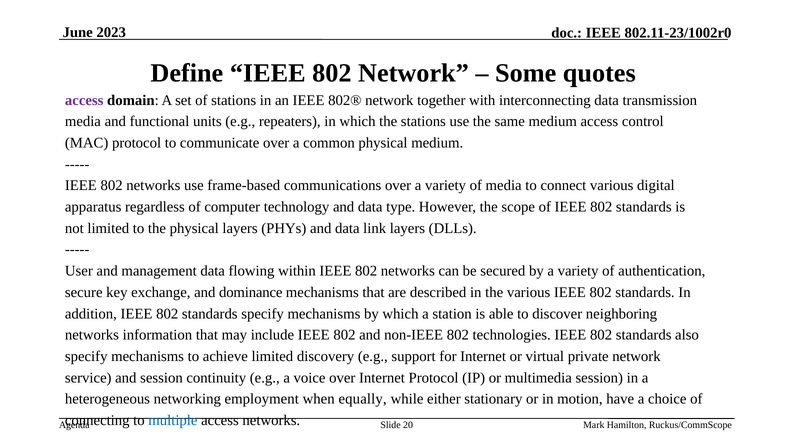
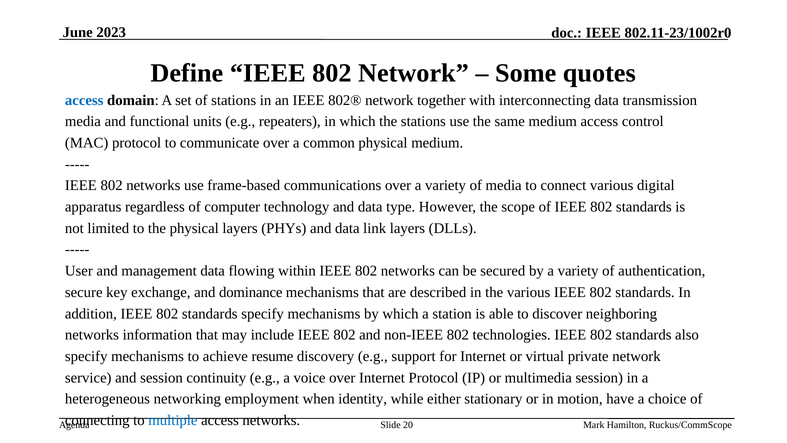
access colour: purple -> blue (84, 100)
achieve limited: limited -> resume (272, 356)
equally: equally -> identity (363, 399)
